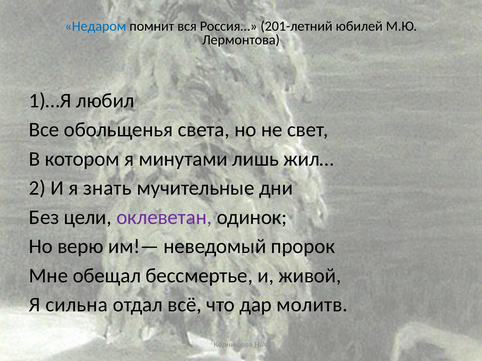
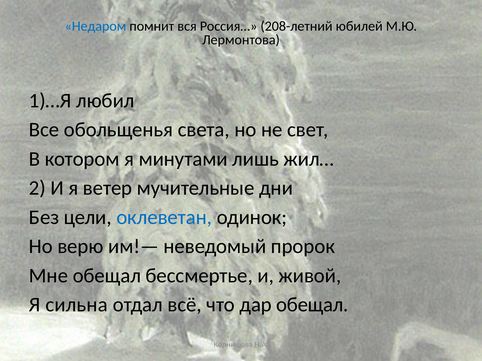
201-летний: 201-летний -> 208-летний (297, 26)
знать: знать -> ветер (108, 188)
оклеветан colour: purple -> blue (164, 217)
дар молитв: молитв -> обещал (312, 305)
